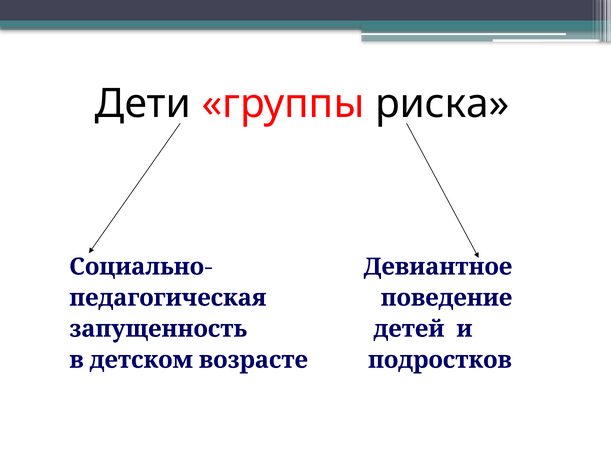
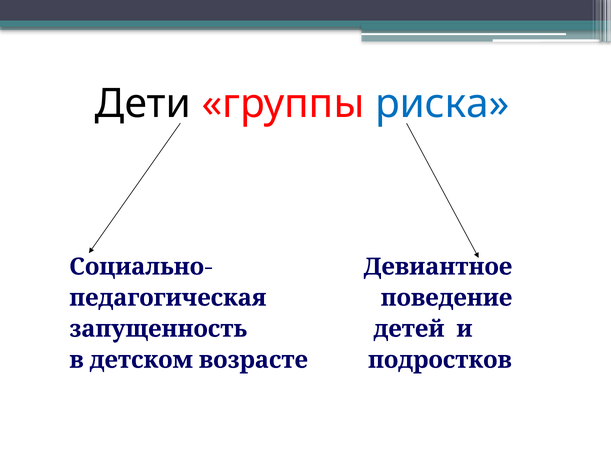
риска colour: black -> blue (442, 104)
